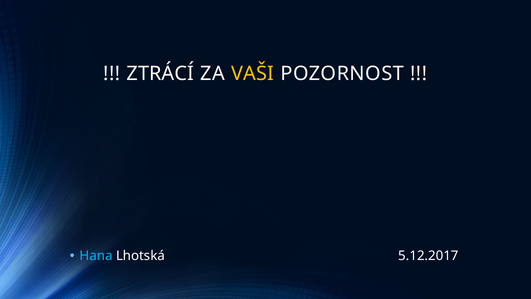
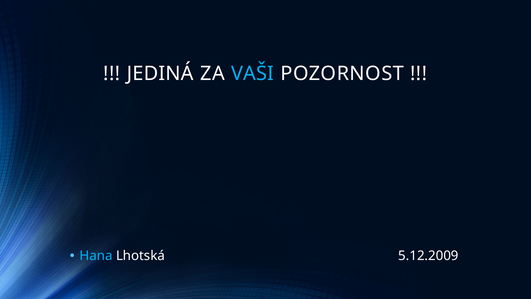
ZTRÁCÍ: ZTRÁCÍ -> JEDINÁ (160, 73)
VAŠI colour: yellow -> light blue (252, 73)
5.12.2017: 5.12.2017 -> 5.12.2009 (428, 256)
